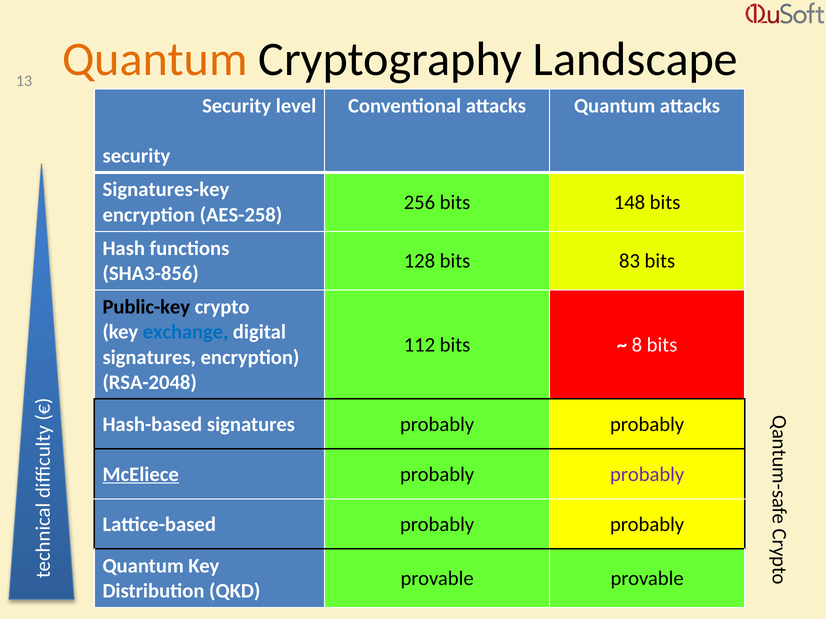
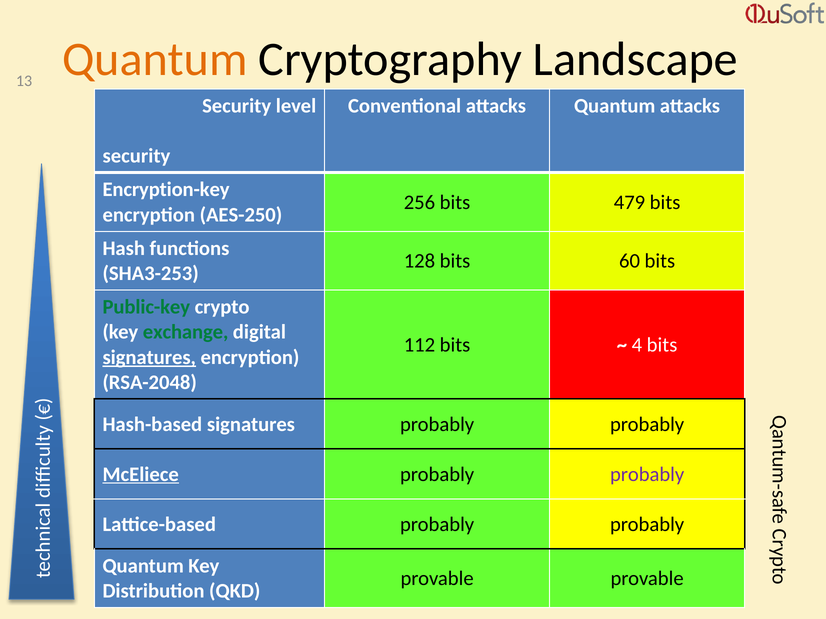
Signatures-key: Signatures-key -> Encryption-key (166, 190)
148: 148 -> 479 (630, 202)
AES-258: AES-258 -> AES-250 (241, 215)
83: 83 -> 60 (630, 261)
SHA3-856: SHA3-856 -> SHA3-253 (151, 274)
Public-key colour: black -> green (146, 307)
exchange colour: blue -> green (186, 332)
8: 8 -> 4 (637, 345)
signatures underline: none -> present (149, 358)
